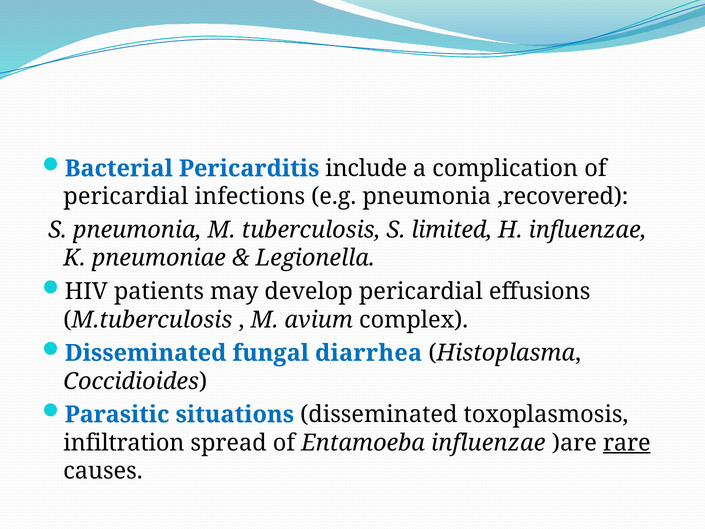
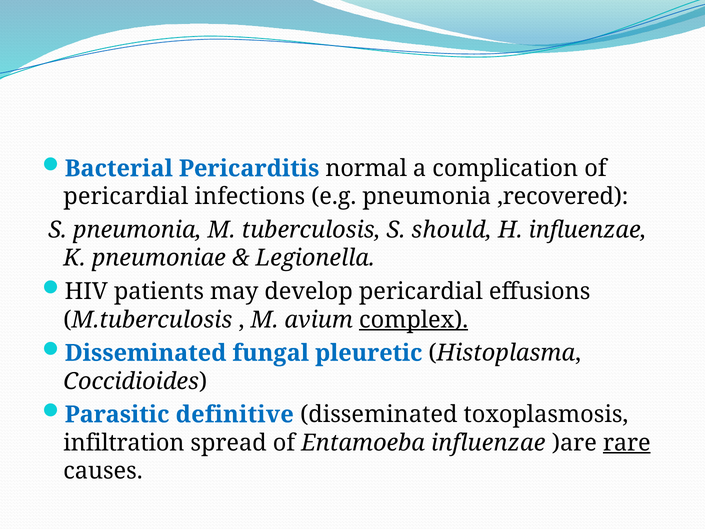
include: include -> normal (366, 168)
limited: limited -> should (452, 230)
complex underline: none -> present (414, 320)
diarrhea: diarrhea -> pleuretic (369, 353)
situations: situations -> definitive (235, 414)
